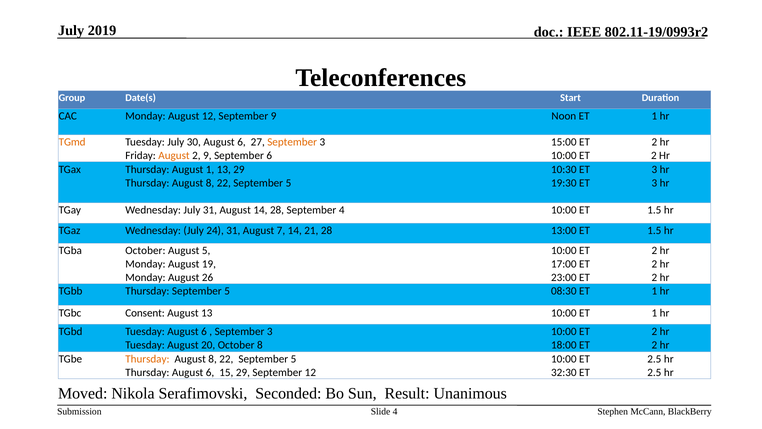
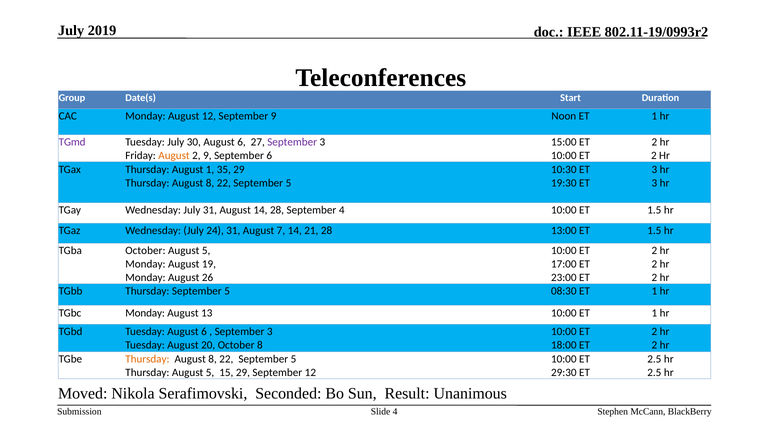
TGmd colour: orange -> purple (72, 142)
September colour: orange -> purple (292, 142)
1 13: 13 -> 35 (224, 169)
TGbc Consent: Consent -> Monday (145, 313)
Thursday August 6: 6 -> 5 (210, 372)
32:30: 32:30 -> 29:30 (564, 372)
